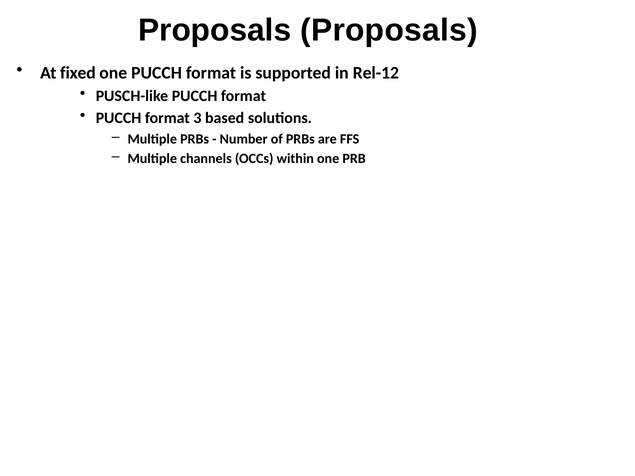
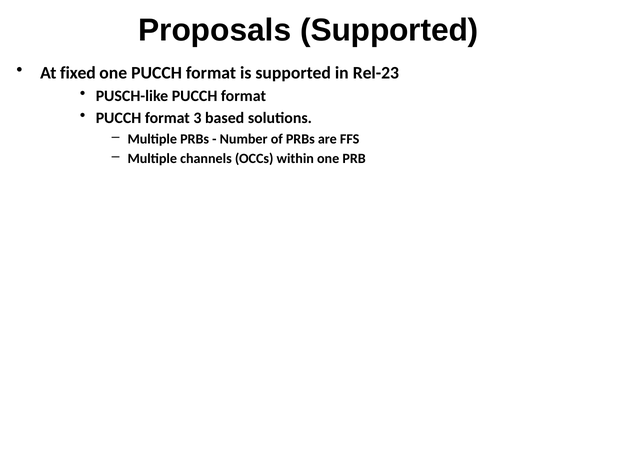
Proposals Proposals: Proposals -> Supported (389, 30)
Rel-12: Rel-12 -> Rel-23 (376, 73)
